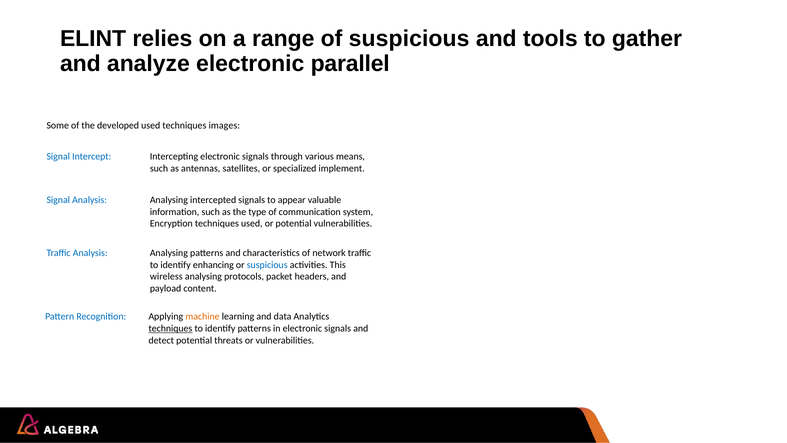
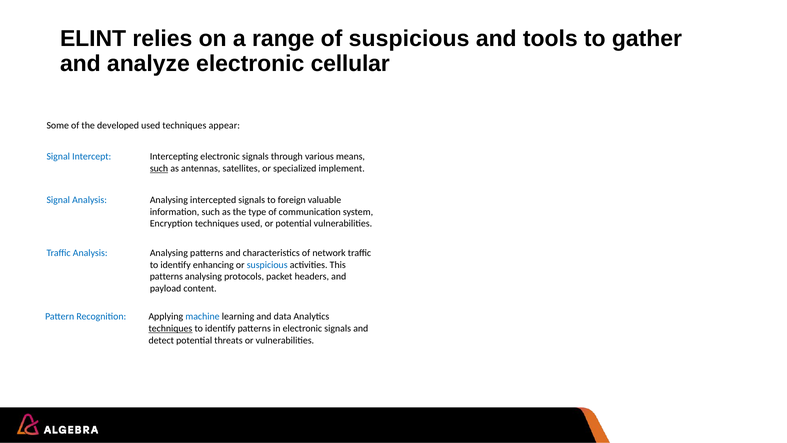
parallel: parallel -> cellular (350, 64)
images: images -> appear (224, 126)
such underline: none -> present (159, 168)
appear: appear -> foreign (292, 200)
wireless: wireless -> patterns (166, 277)
machine colour: orange -> blue (203, 316)
